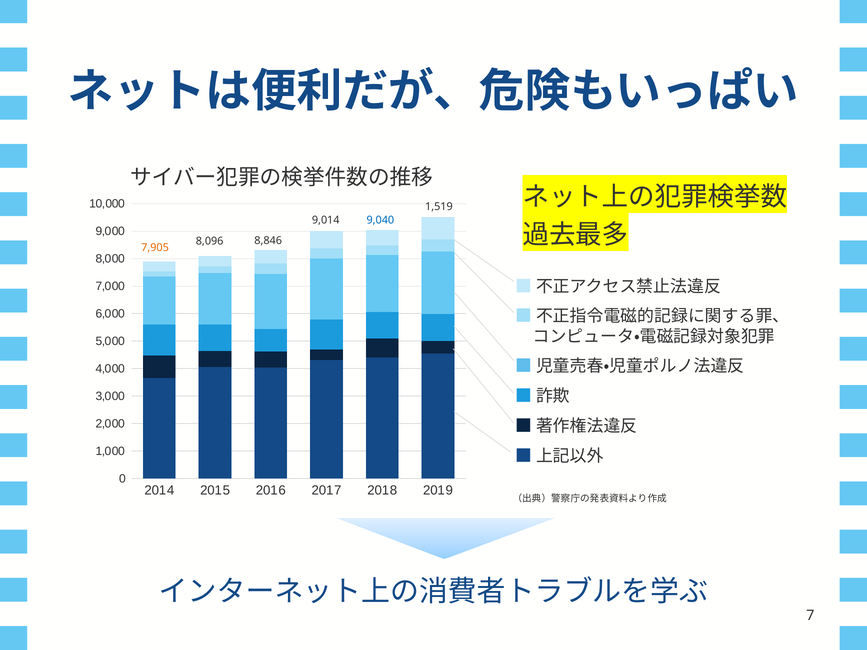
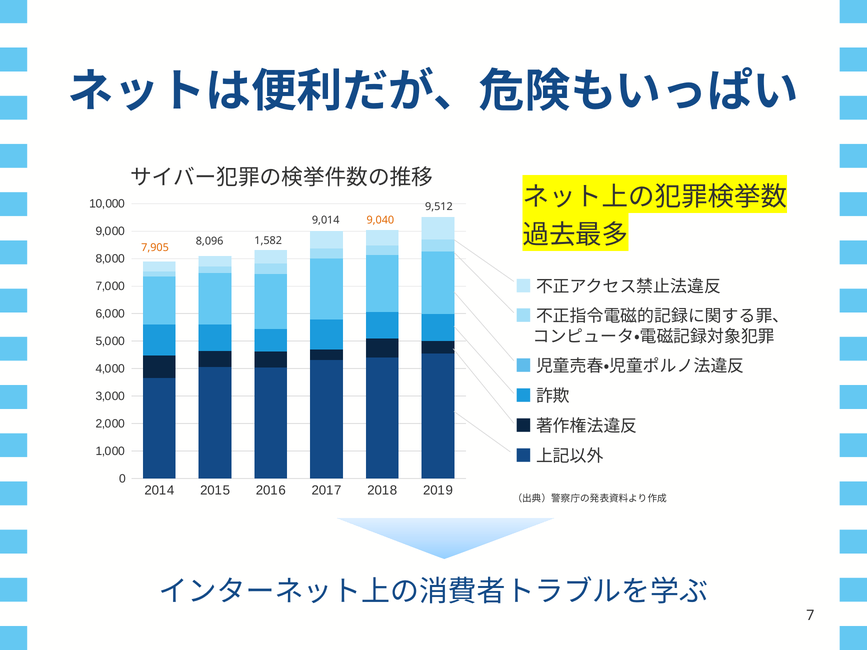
1,519: 1,519 -> 9,512 (439, 207)
9,040 colour: blue -> orange (380, 220)
8,846: 8,846 -> 1,582 (268, 241)
